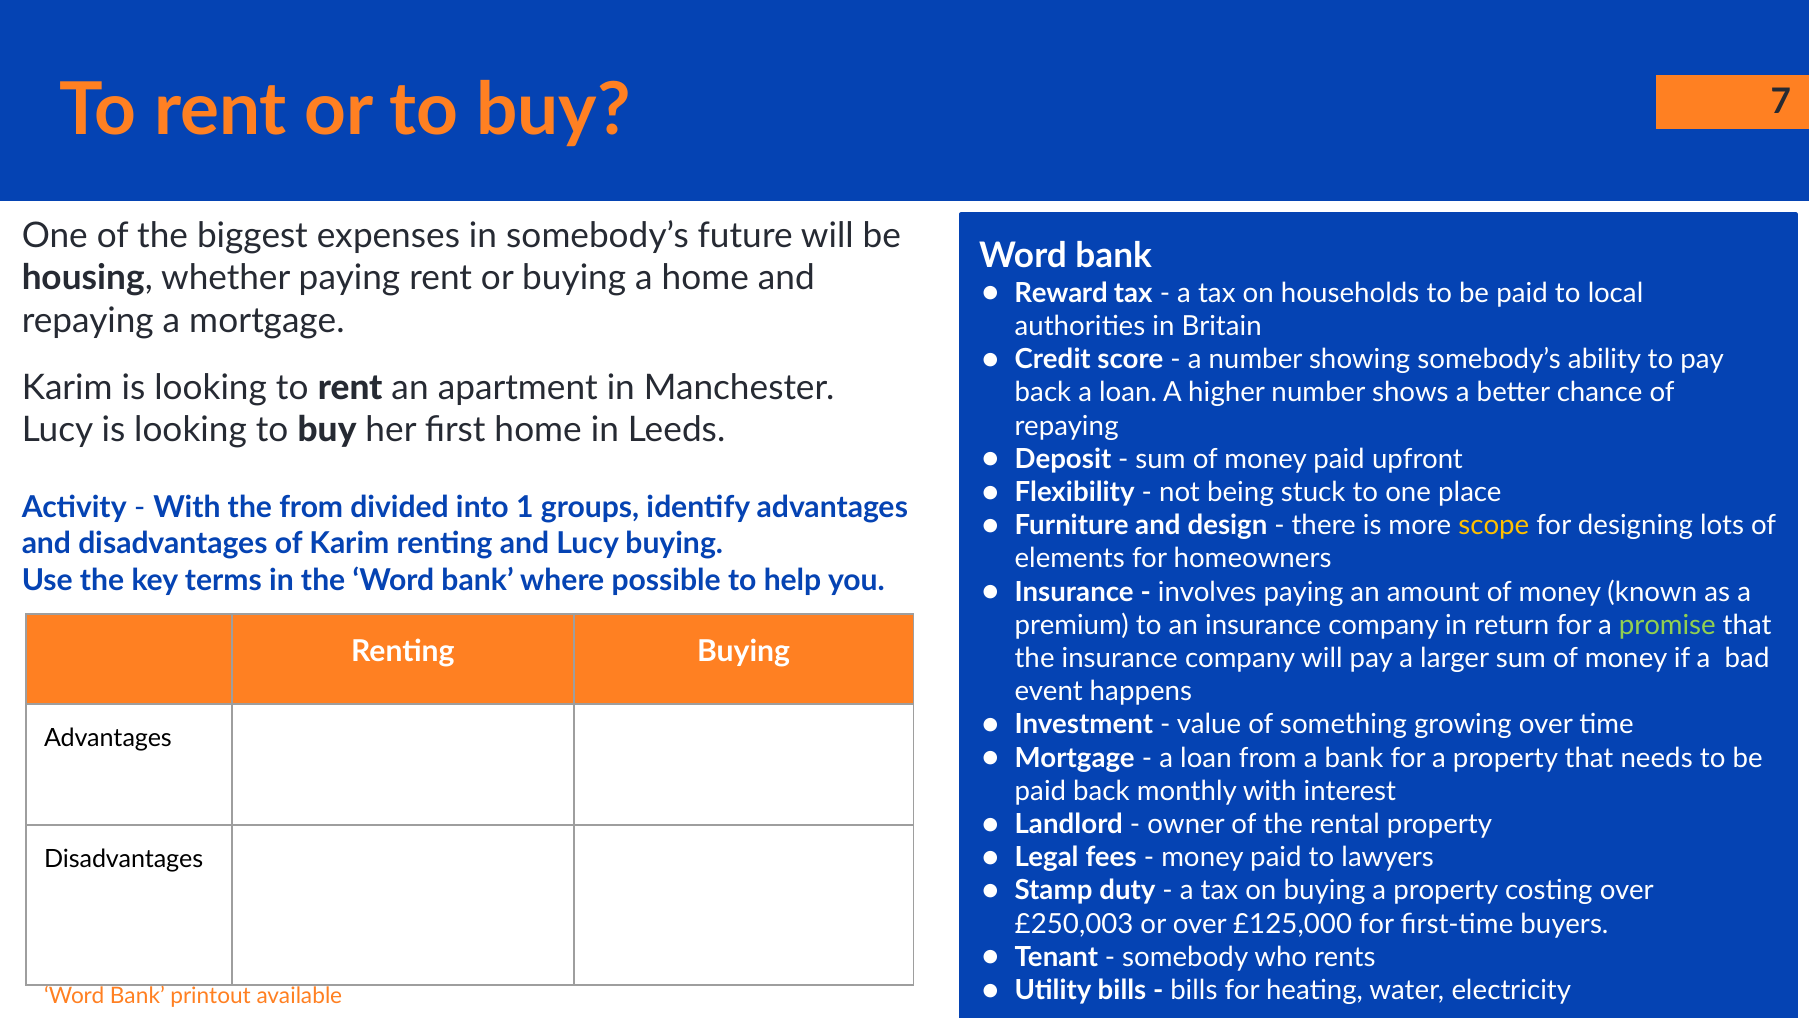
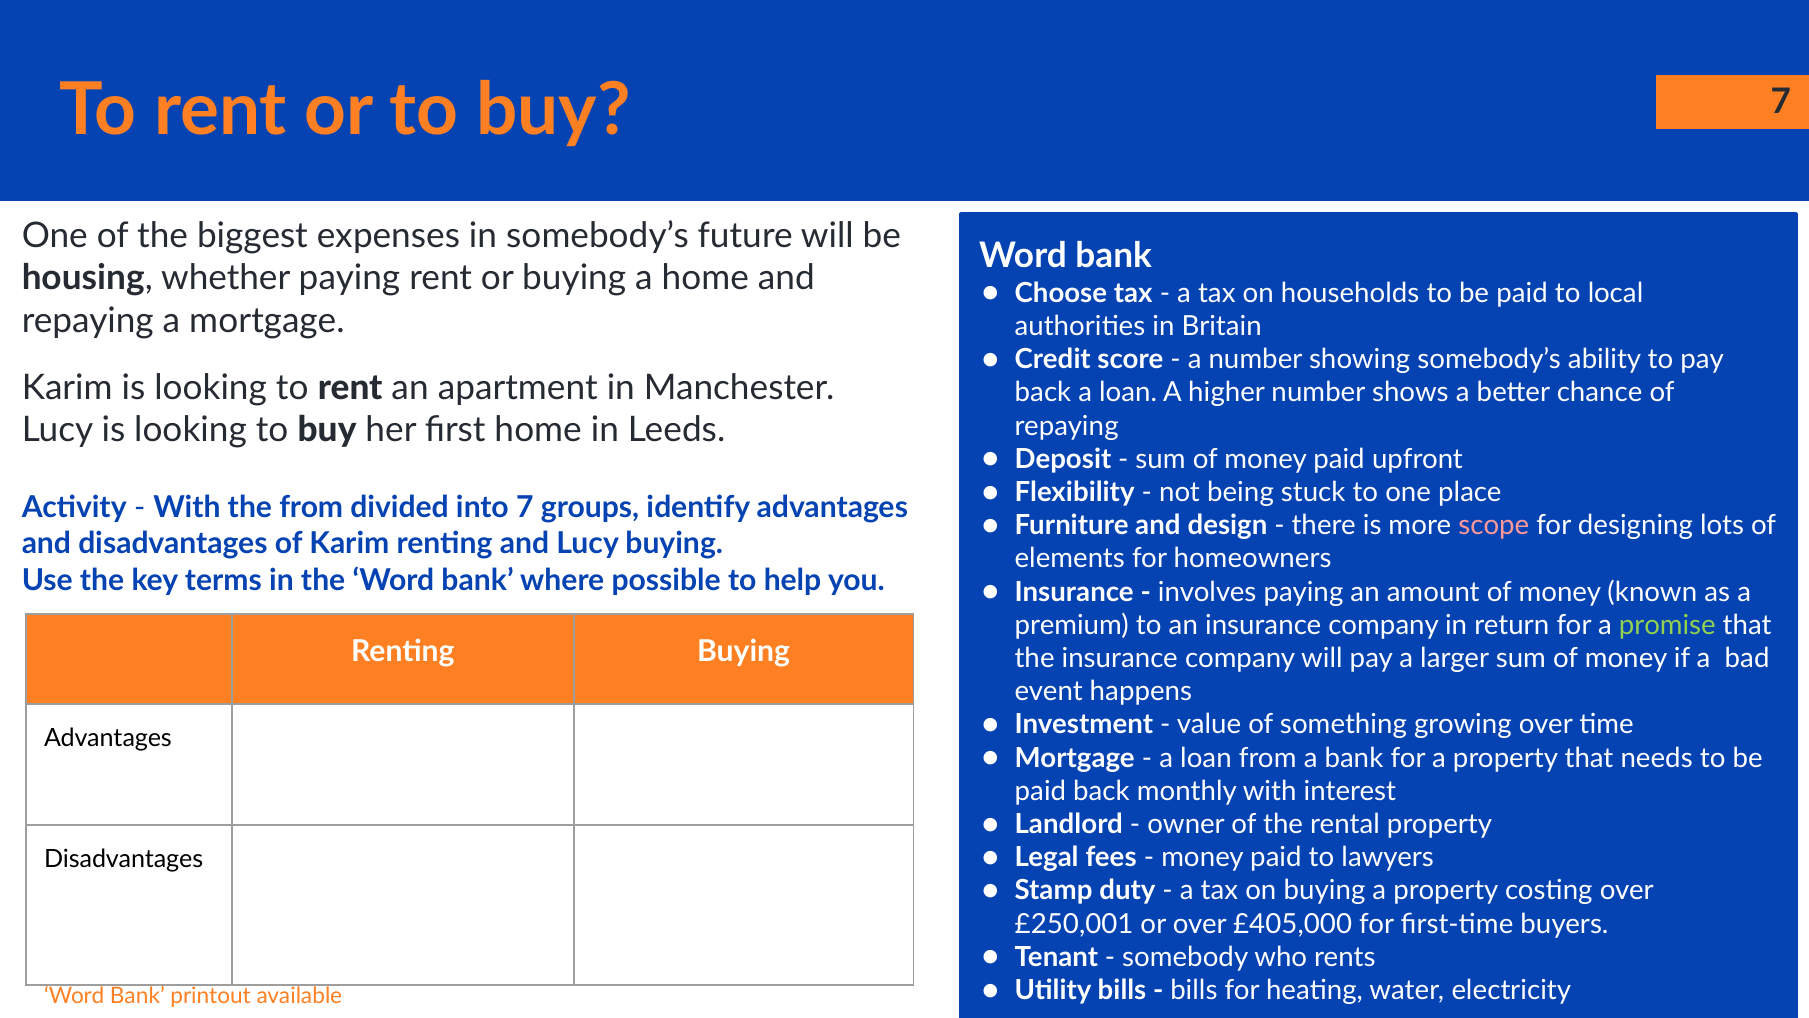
Reward: Reward -> Choose (1061, 293)
into 1: 1 -> 7 (525, 507)
scope colour: yellow -> pink (1494, 525)
£250,003: £250,003 -> £250,001 (1074, 924)
£125,000: £125,000 -> £405,000 (1293, 924)
